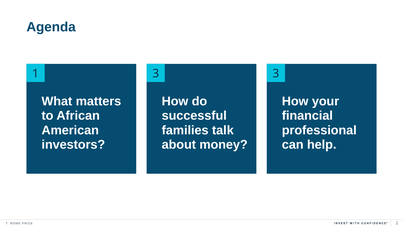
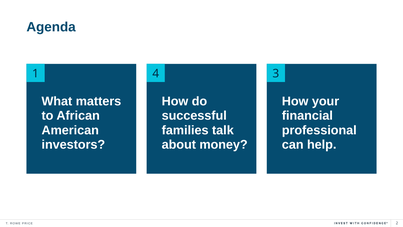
1 3: 3 -> 4 (156, 74)
